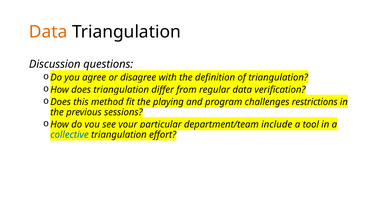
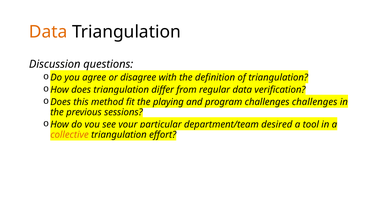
challenges restrictions: restrictions -> challenges (315, 102)
include: include -> desired (277, 124)
collective colour: blue -> orange (70, 135)
